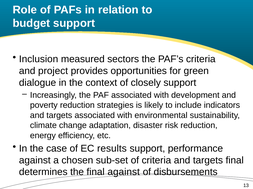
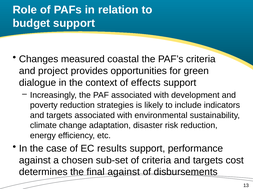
Inclusion: Inclusion -> Changes (39, 59)
sectors: sectors -> coastal (123, 59)
closely: closely -> effects (146, 83)
targets final: final -> cost (235, 161)
